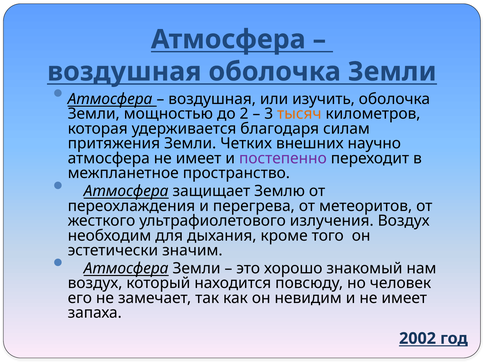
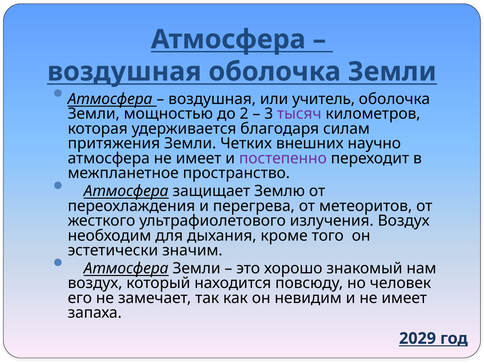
изучить: изучить -> учитель (324, 99)
тысяч colour: orange -> purple (299, 114)
2002: 2002 -> 2029 (418, 338)
